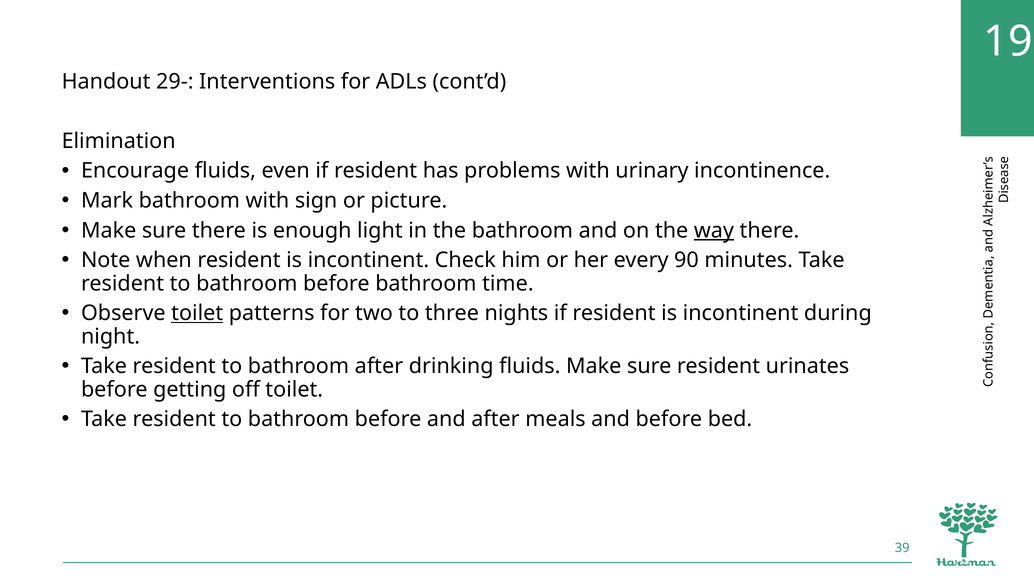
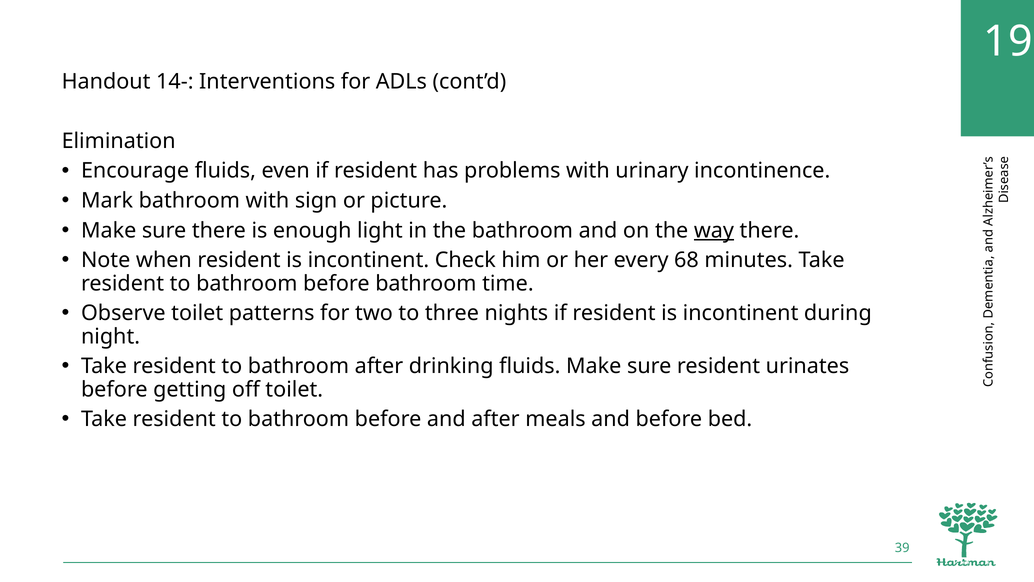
29-: 29- -> 14- (175, 82)
90: 90 -> 68 (686, 260)
toilet underline: present -> none (197, 313)
